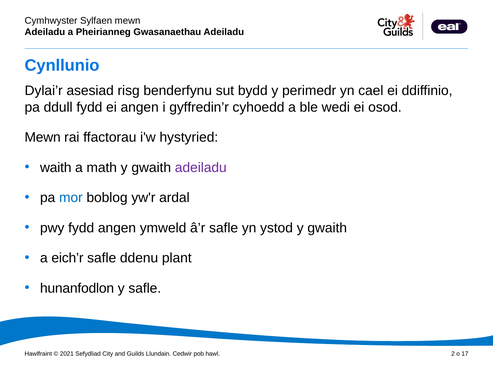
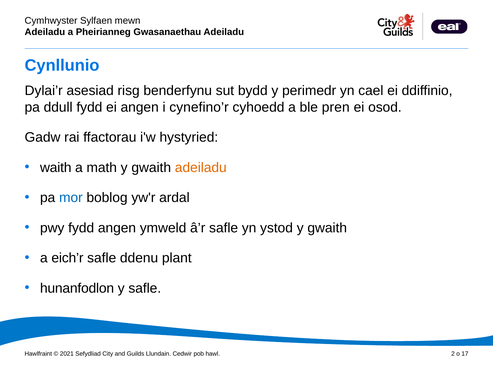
gyffredin’r: gyffredin’r -> cynefino’r (199, 107)
wedi: wedi -> pren (336, 107)
Mewn: Mewn -> Gadw (43, 137)
adeiladu colour: purple -> orange (201, 167)
